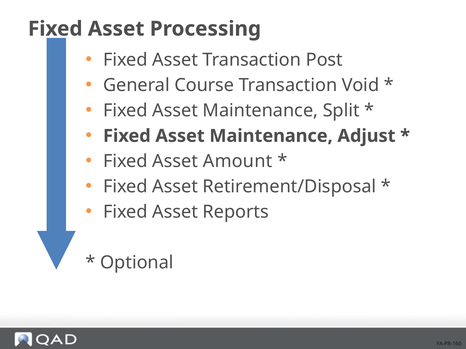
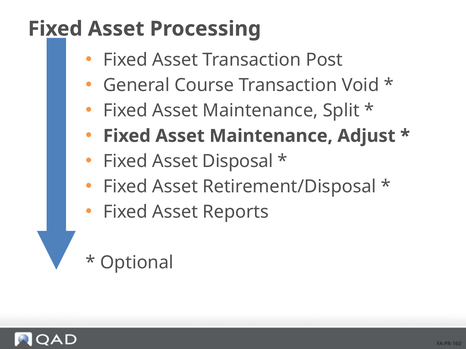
Amount: Amount -> Disposal (238, 161)
